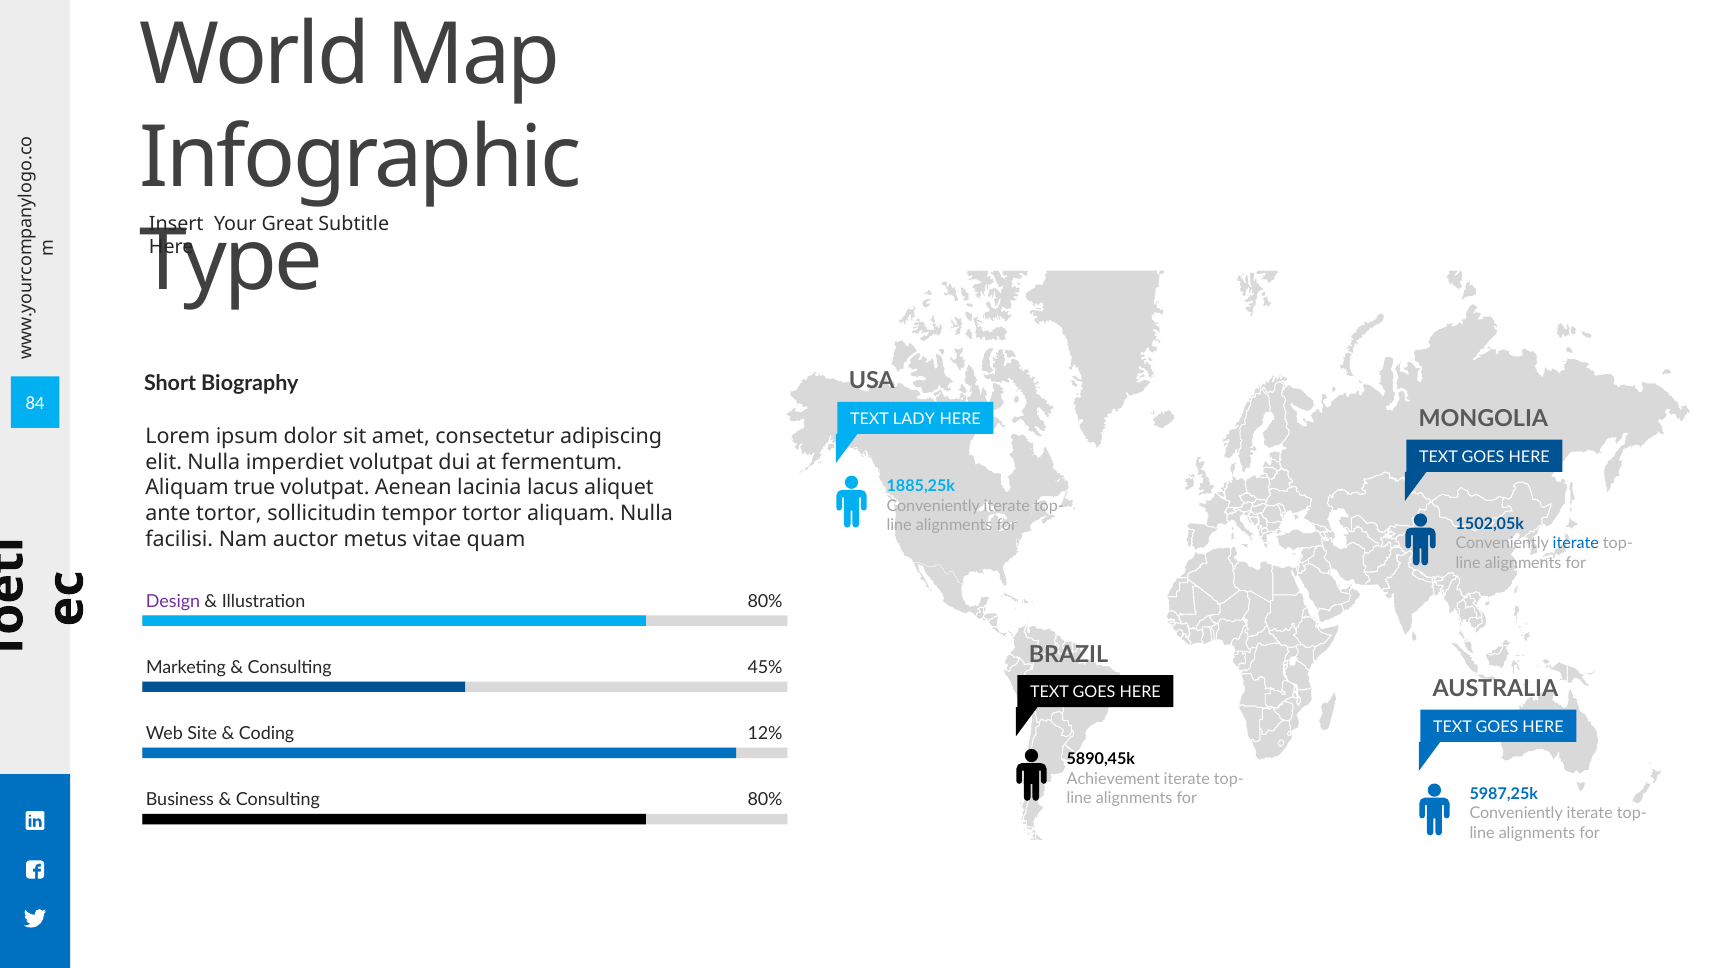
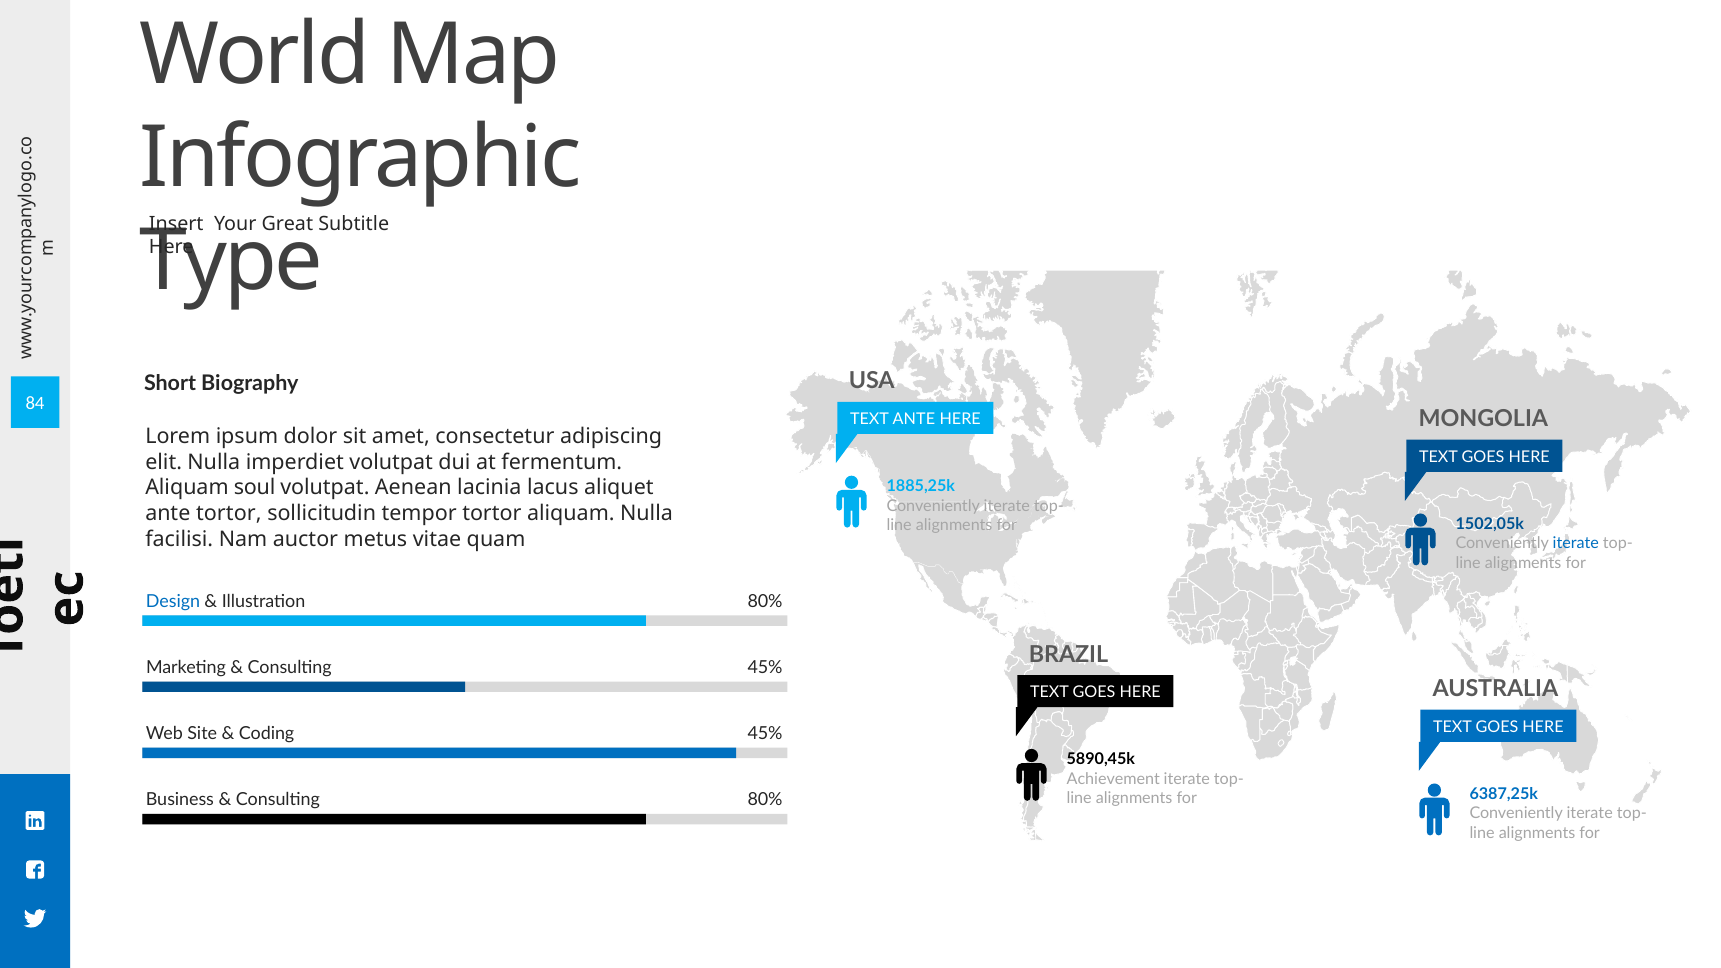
TEXT LADY: LADY -> ANTE (914, 419)
true: true -> soul (255, 488)
Design colour: purple -> blue (173, 601)
Coding 12%: 12% -> 45% (765, 733)
5987,25k: 5987,25k -> 6387,25k (1504, 794)
